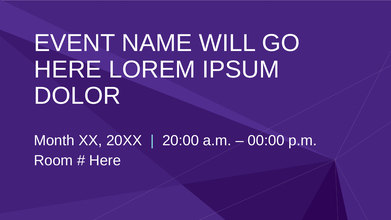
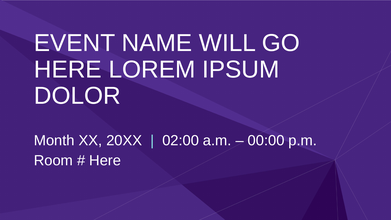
20:00: 20:00 -> 02:00 (181, 141)
